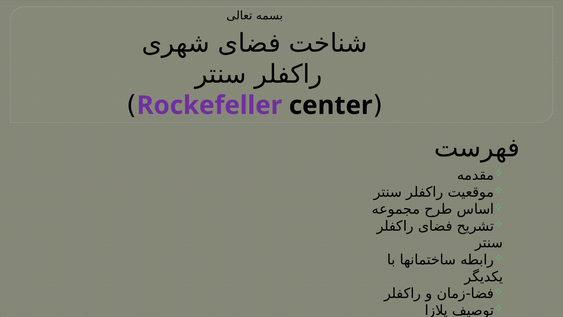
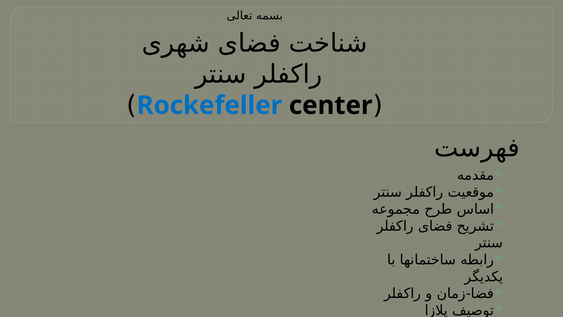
Rockefeller colour: purple -> blue (209, 105)
